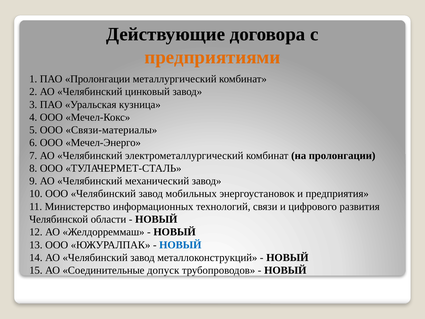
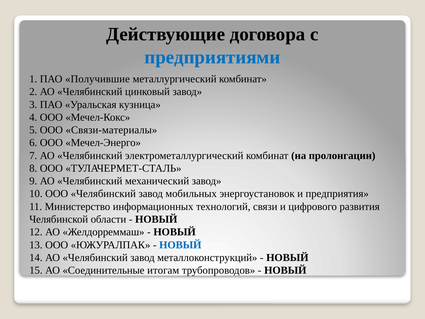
предприятиями colour: orange -> blue (212, 57)
ПАО Пролонгации: Пролонгации -> Получившие (98, 79)
допуск: допуск -> итогам (163, 270)
